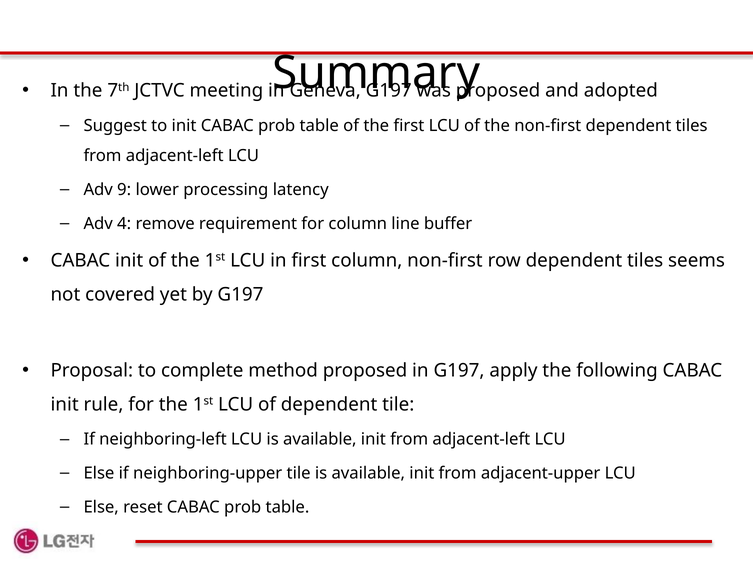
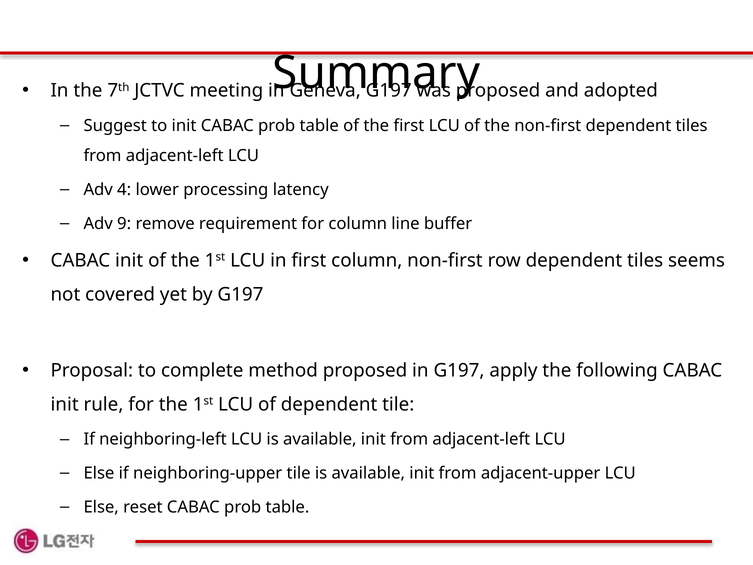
9: 9 -> 4 (124, 190)
4: 4 -> 9 (124, 223)
